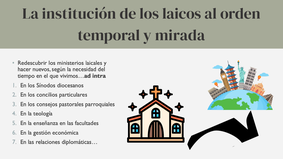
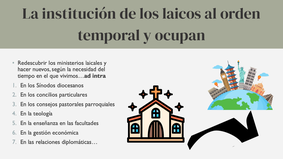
mirada: mirada -> ocupan (180, 35)
